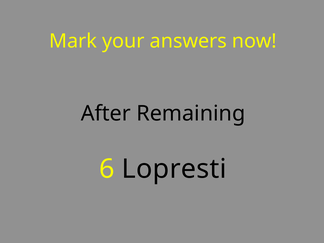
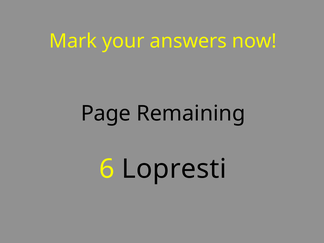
After: After -> Page (106, 114)
